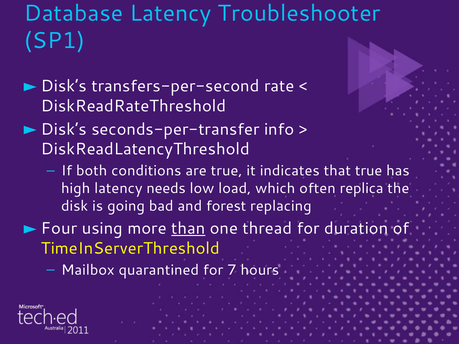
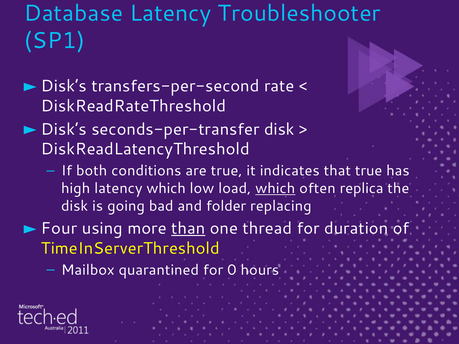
seconds-per-transfer info: info -> disk (279, 129)
latency needs: needs -> which (166, 189)
which underline: none -> present (275, 189)
forest: forest -> folder (226, 206)
7: 7 -> 0 (232, 270)
